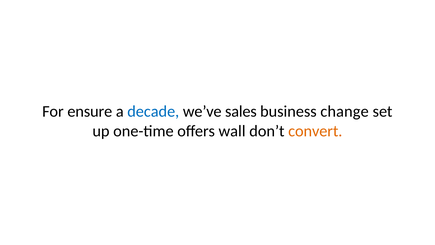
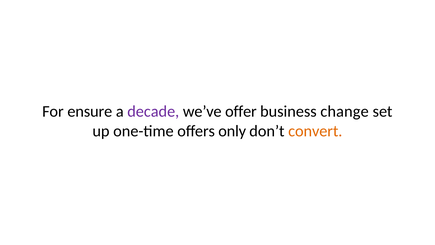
decade colour: blue -> purple (153, 112)
sales: sales -> offer (241, 112)
wall: wall -> only (232, 131)
